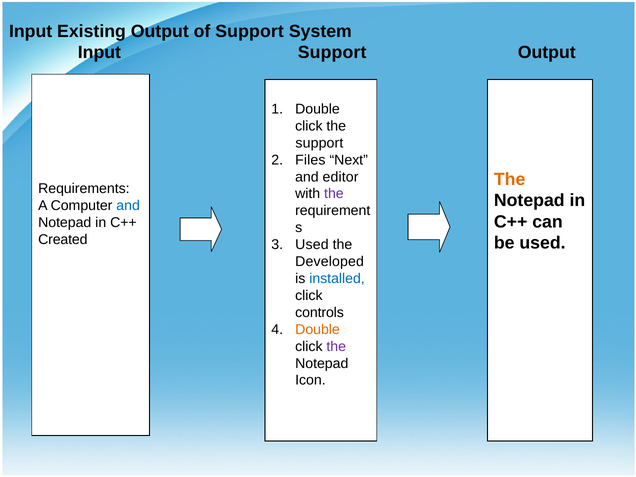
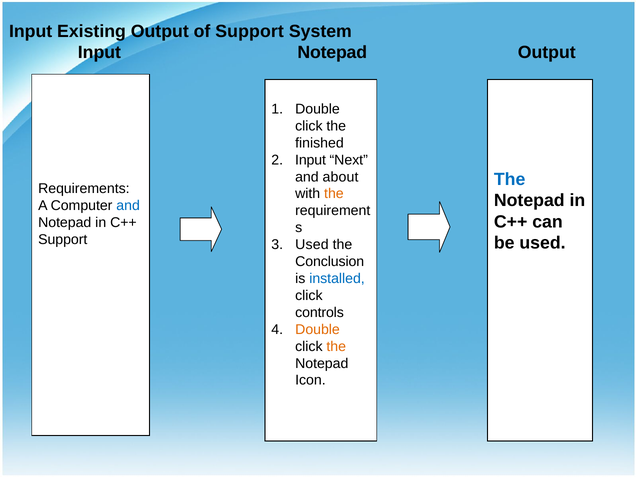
Input Support: Support -> Notepad (332, 52)
support: support -> finished (319, 143)
Files: Files -> Input (311, 160)
editor: editor -> about (341, 177)
The colour: orange -> blue (510, 179)
the colour: purple -> orange (334, 194)
Created: Created -> Support (63, 239)
Developed: Developed -> Conclusion (330, 262)
the colour: purple -> orange (336, 346)
